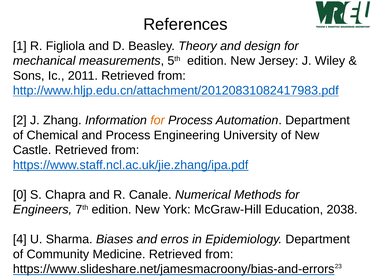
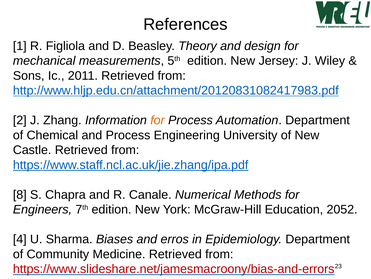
0: 0 -> 8 (20, 194)
2038: 2038 -> 2052 (342, 209)
https://www.slideshare.net/jamesmacroony/bias-and-errors colour: black -> red (174, 268)
